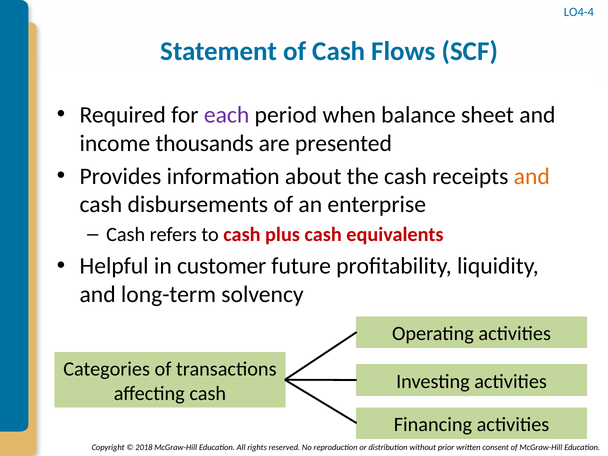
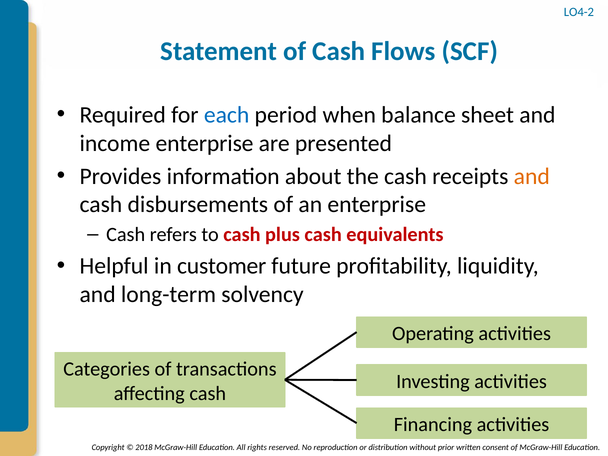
LO4-4: LO4-4 -> LO4-2 (579, 12)
each colour: purple -> blue (227, 115)
income thousands: thousands -> enterprise (205, 143)
